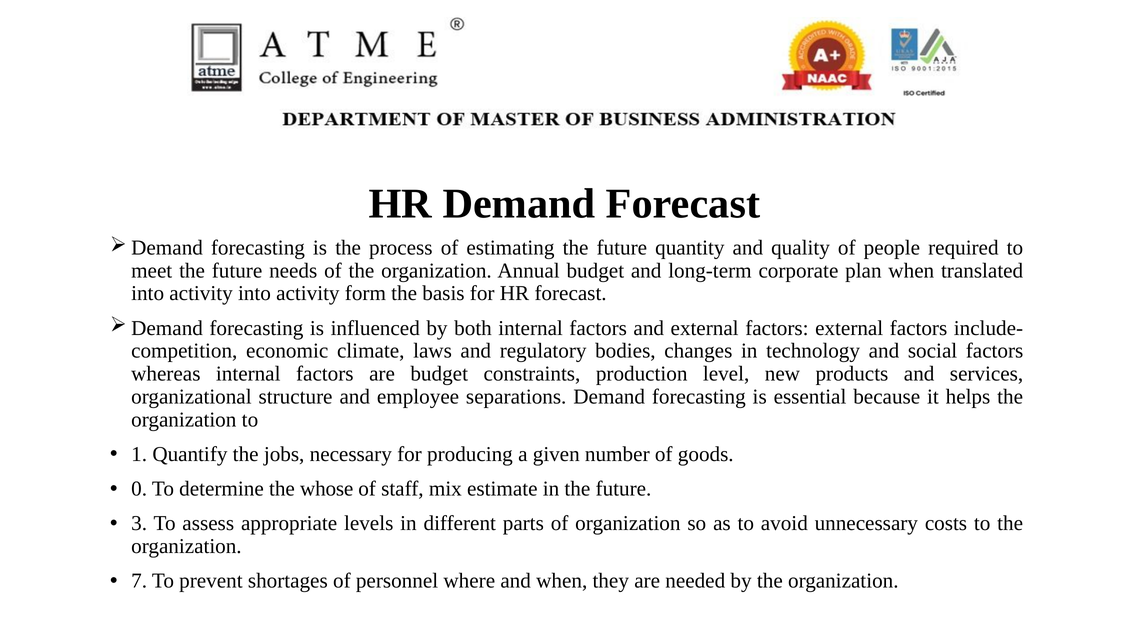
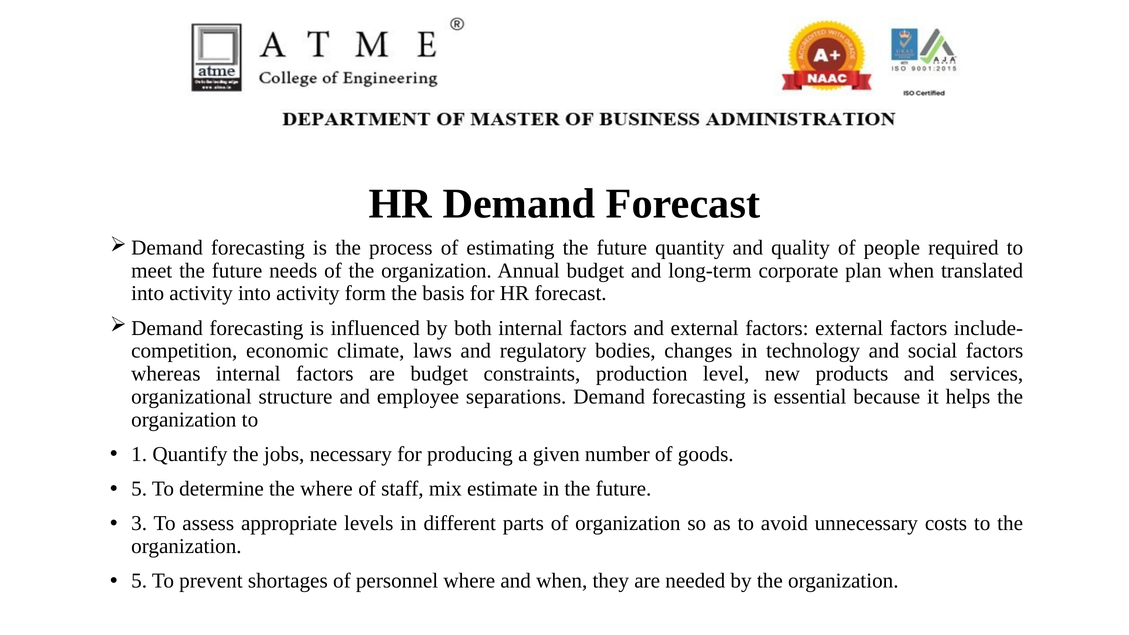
0: 0 -> 5 (139, 489)
the whose: whose -> where (326, 489)
7: 7 -> 5 (139, 581)
